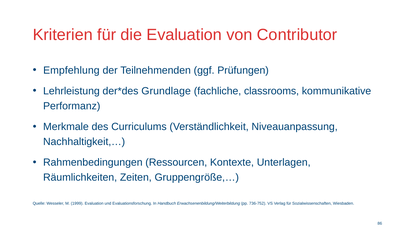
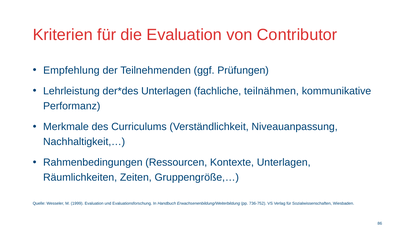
Grundlage: Grundlage -> Unterlagen (166, 91)
classrooms: classrooms -> teilnähmen (271, 91)
